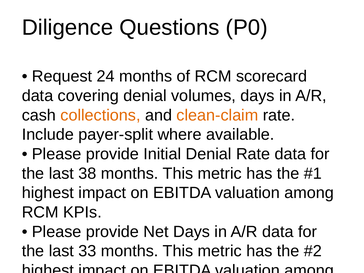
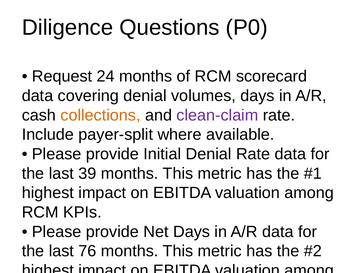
clean-claim colour: orange -> purple (217, 115)
38: 38 -> 39 (87, 173)
33: 33 -> 76 (87, 251)
